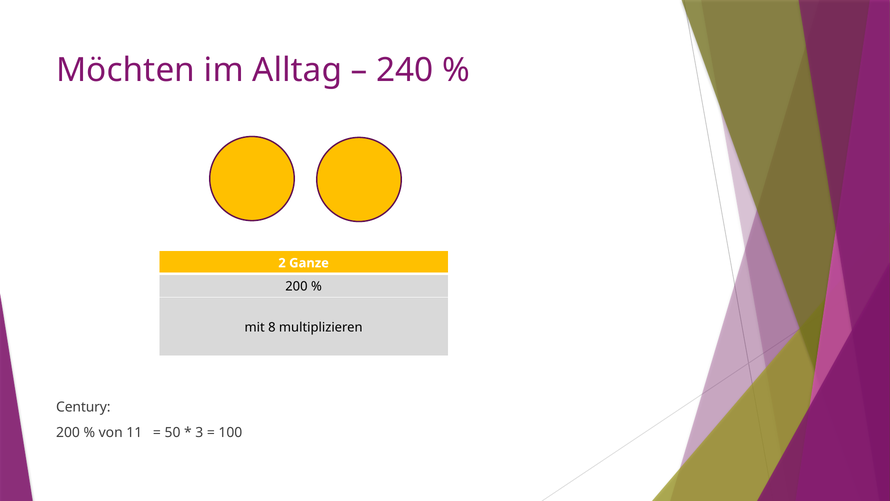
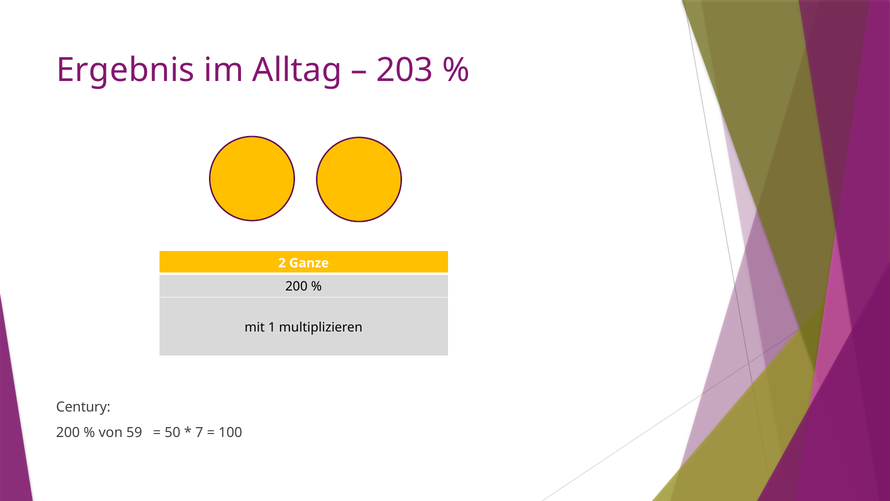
Möchten: Möchten -> Ergebnis (126, 70)
240: 240 -> 203 (405, 70)
8: 8 -> 1 (272, 327)
11: 11 -> 59 (134, 433)
3: 3 -> 7 (199, 433)
